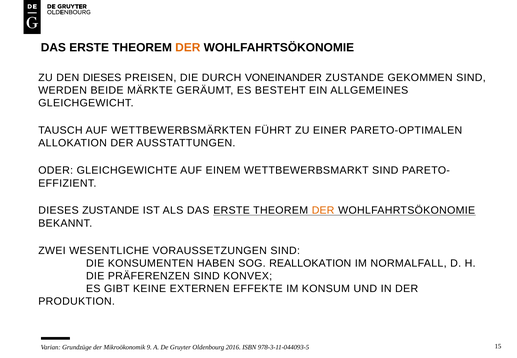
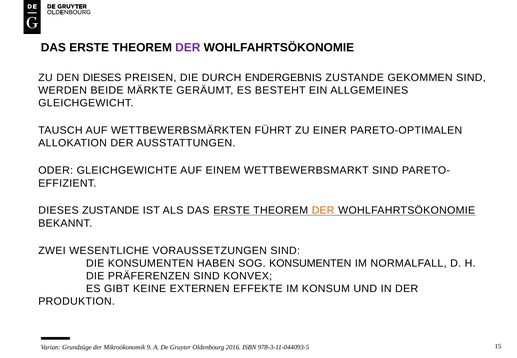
DER colour: orange -> purple (188, 48)
VONEINANDER: VONEINANDER -> ENDERGEBNIS (283, 78)
SOG REALLOKATION: REALLOKATION -> KONSUMENTEN (310, 263)
